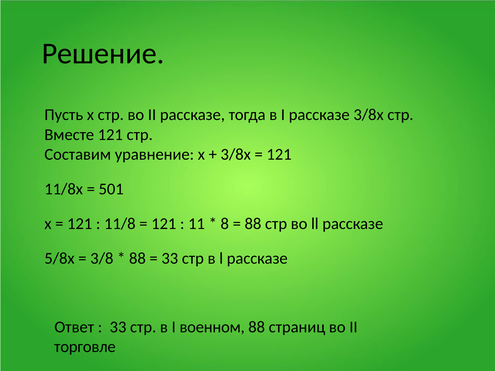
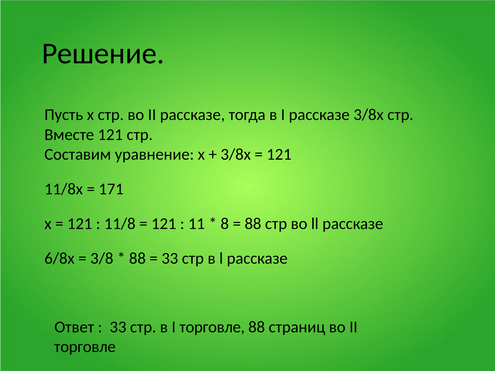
501: 501 -> 171 (111, 189)
5/8х: 5/8х -> 6/8х (59, 258)
I военном: военном -> торговле (212, 327)
